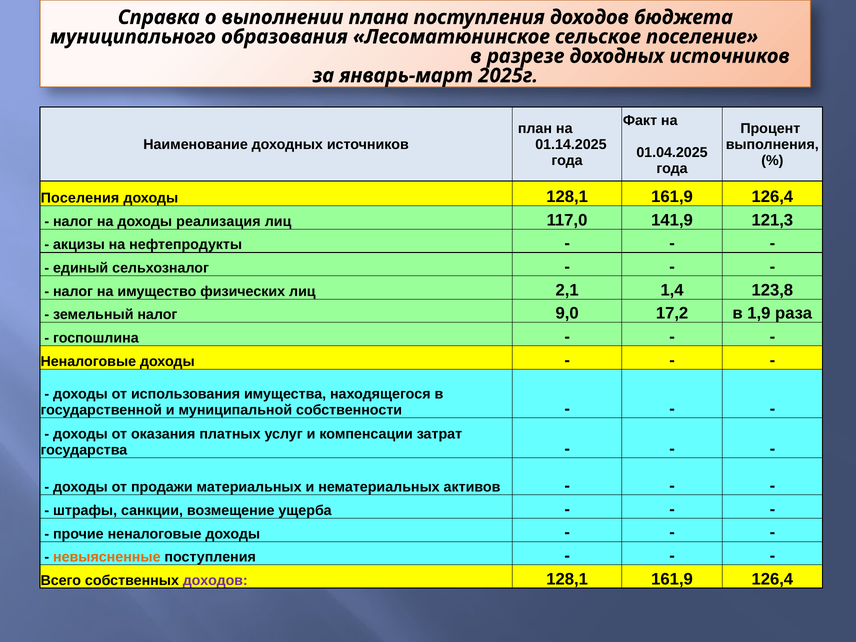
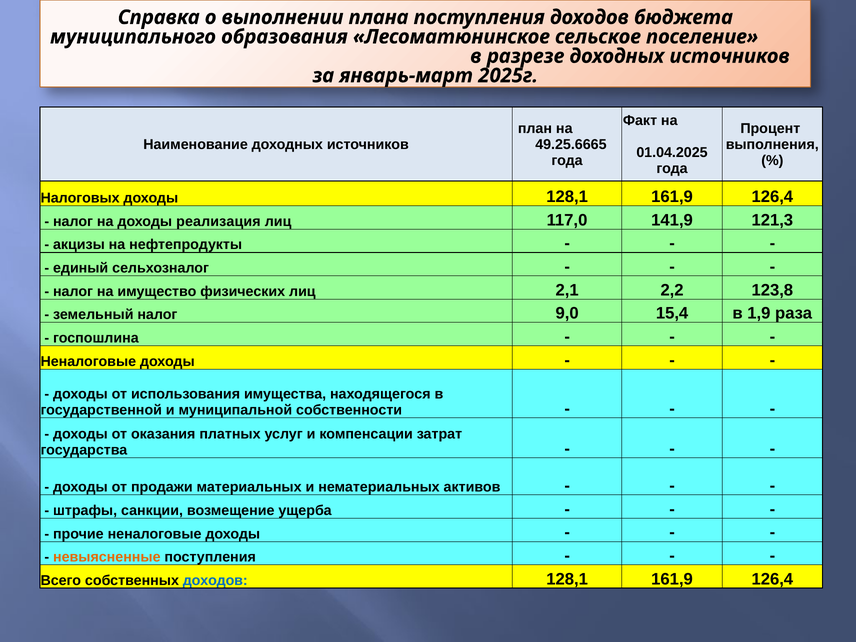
01.14.2025: 01.14.2025 -> 49.25.6665 (571, 144)
Поселения: Поселения -> Налоговых (80, 198)
1,4: 1,4 -> 2,2 (672, 290)
17,2: 17,2 -> 15,4 (672, 313)
доходов colour: purple -> blue (215, 580)
